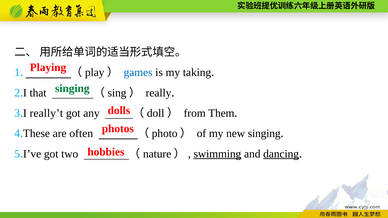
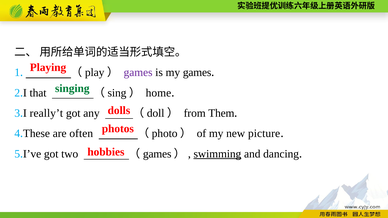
games colour: blue -> purple (138, 73)
my taking: taking -> games (197, 73)
really: really -> home (158, 93)
new singing: singing -> picture (264, 134)
nature: nature -> games (157, 154)
dancing underline: present -> none (281, 154)
